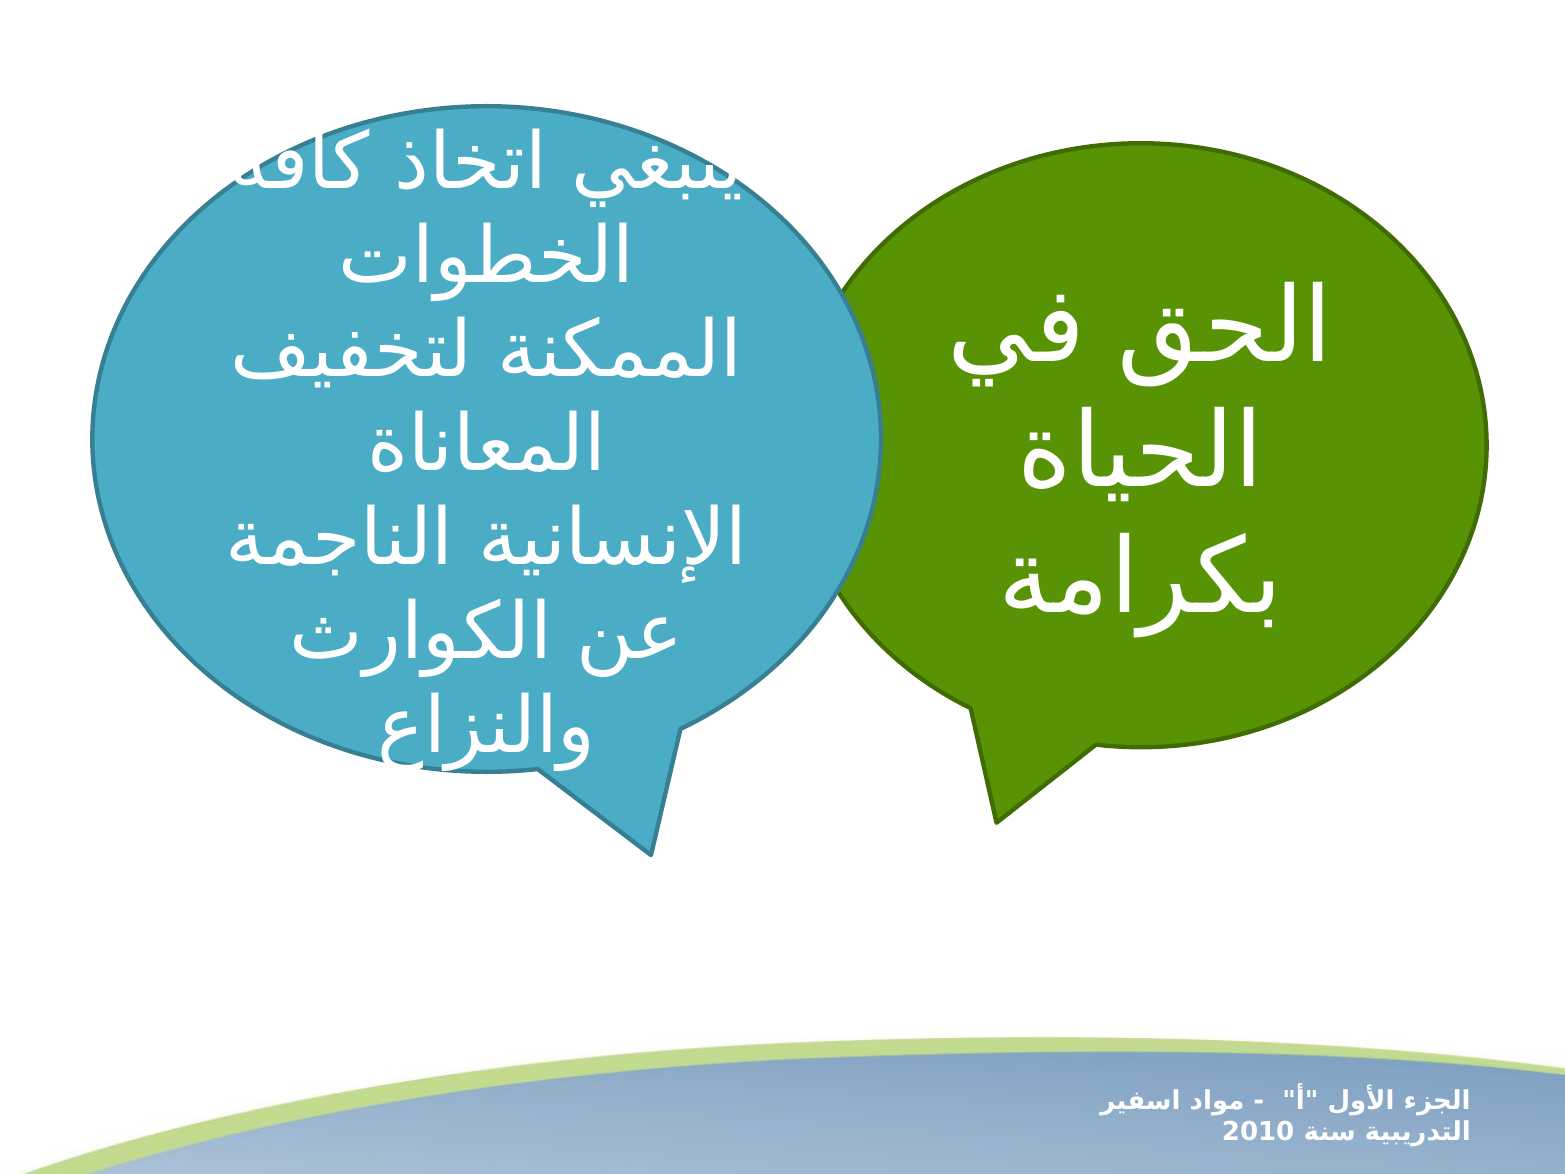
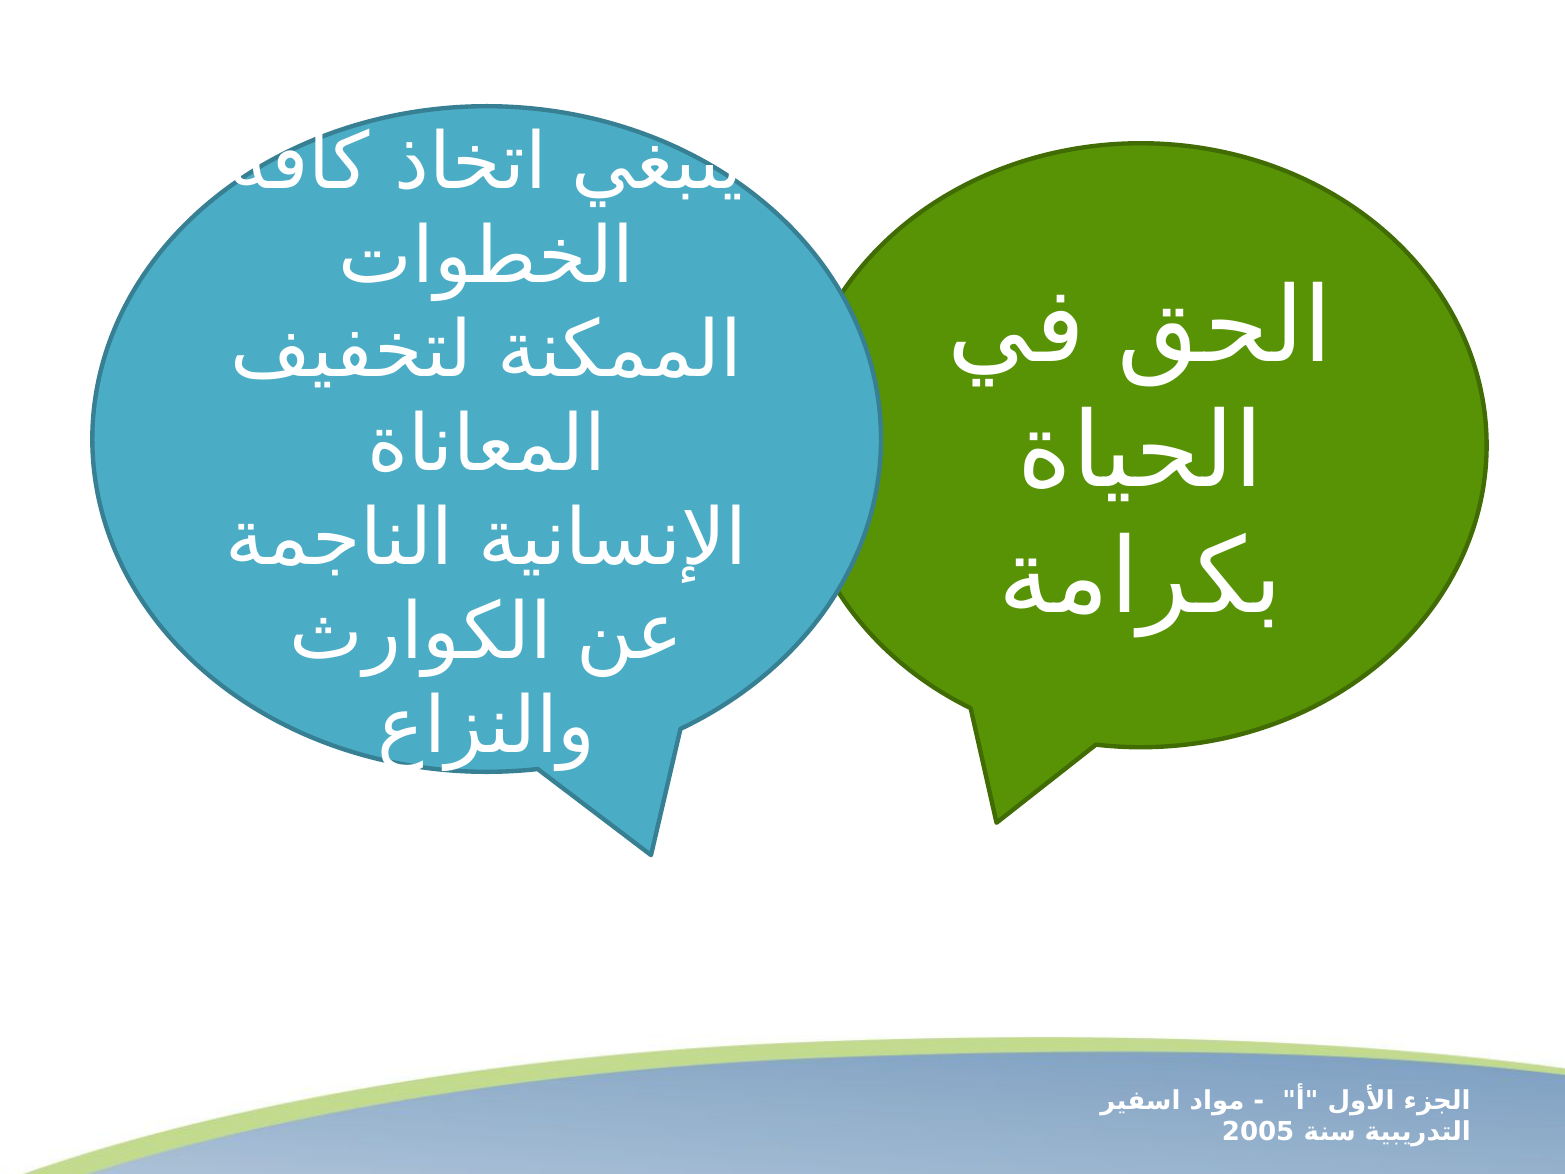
2010: 2010 -> 2005 (1258, 1132)
